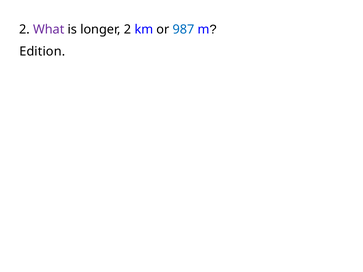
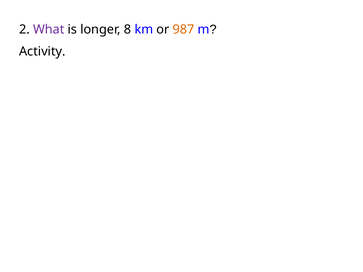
longer 2: 2 -> 8 (128, 30)
987 colour: blue -> orange (184, 30)
Edition: Edition -> Activity (42, 51)
